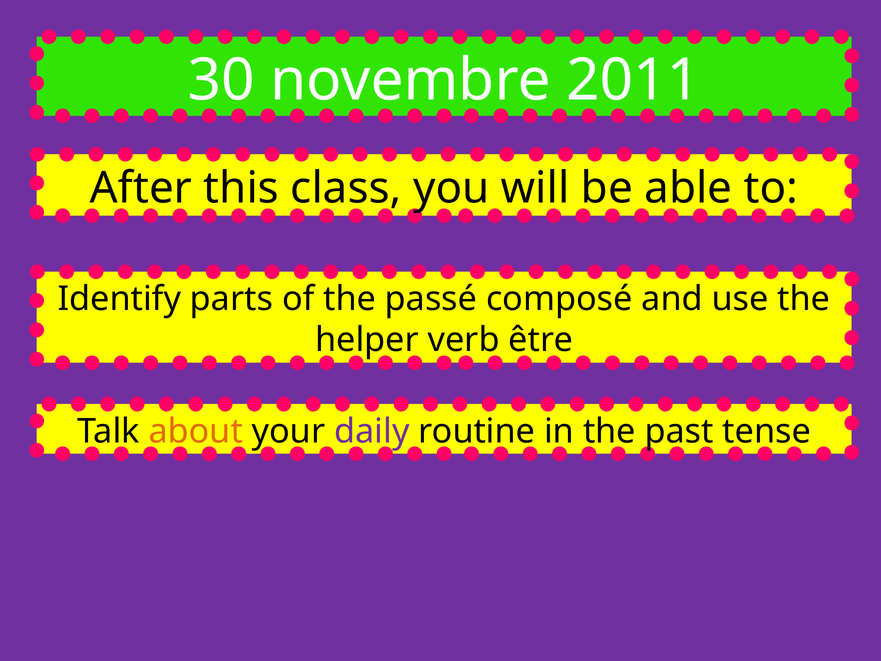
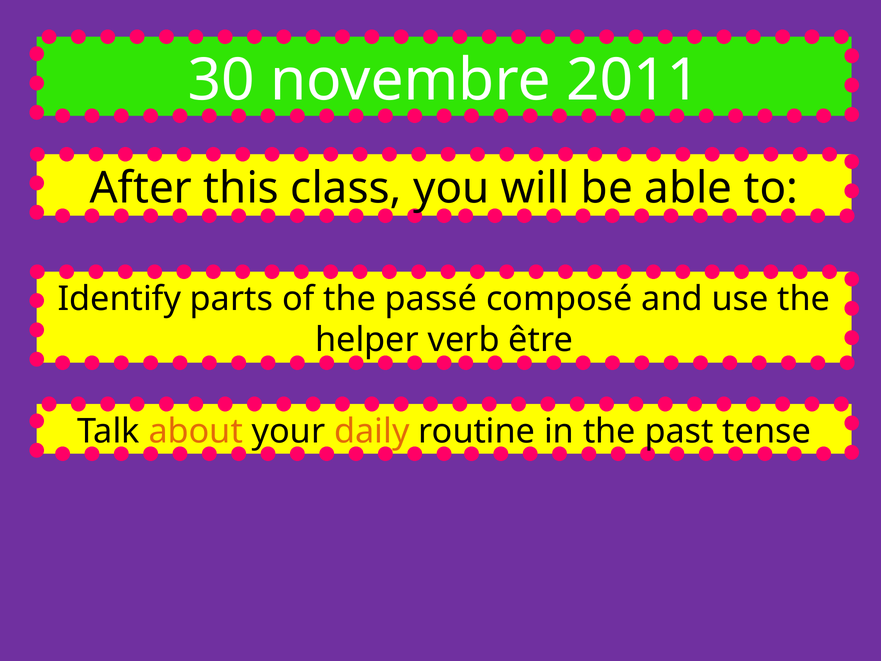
daily colour: purple -> orange (372, 431)
